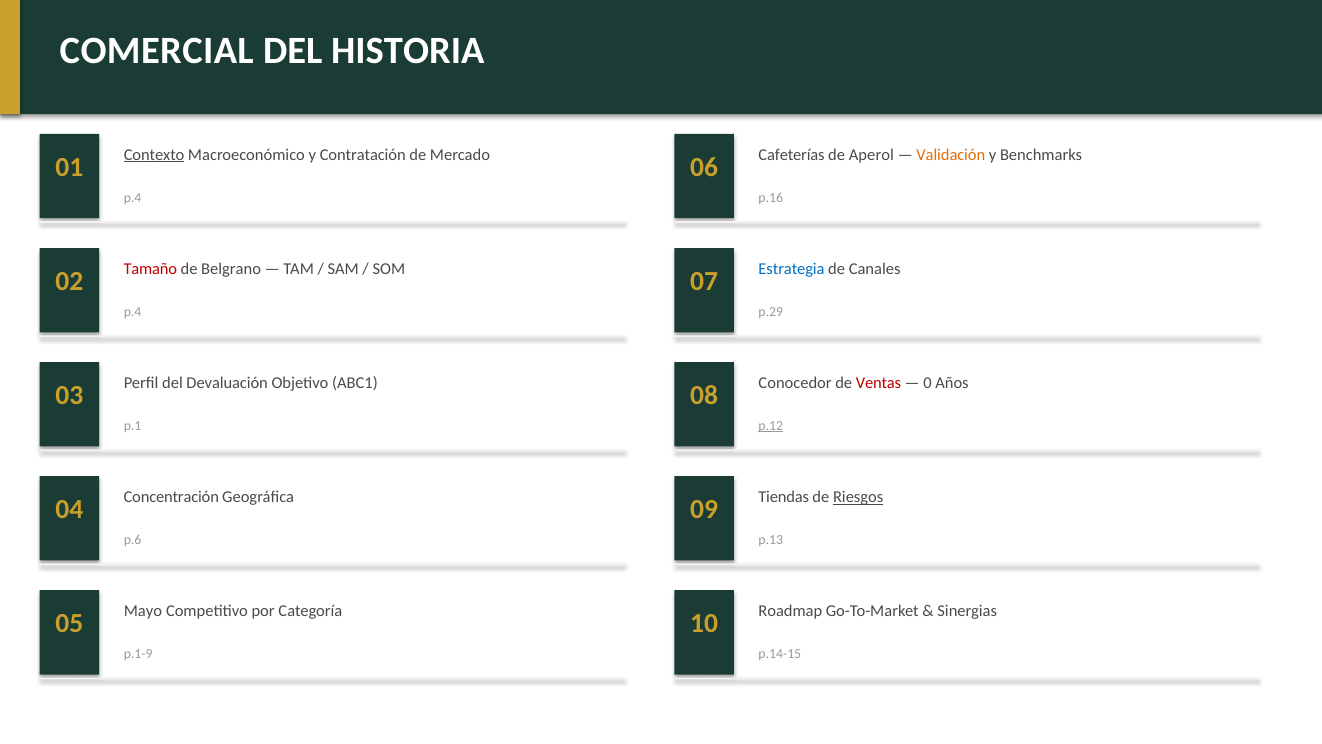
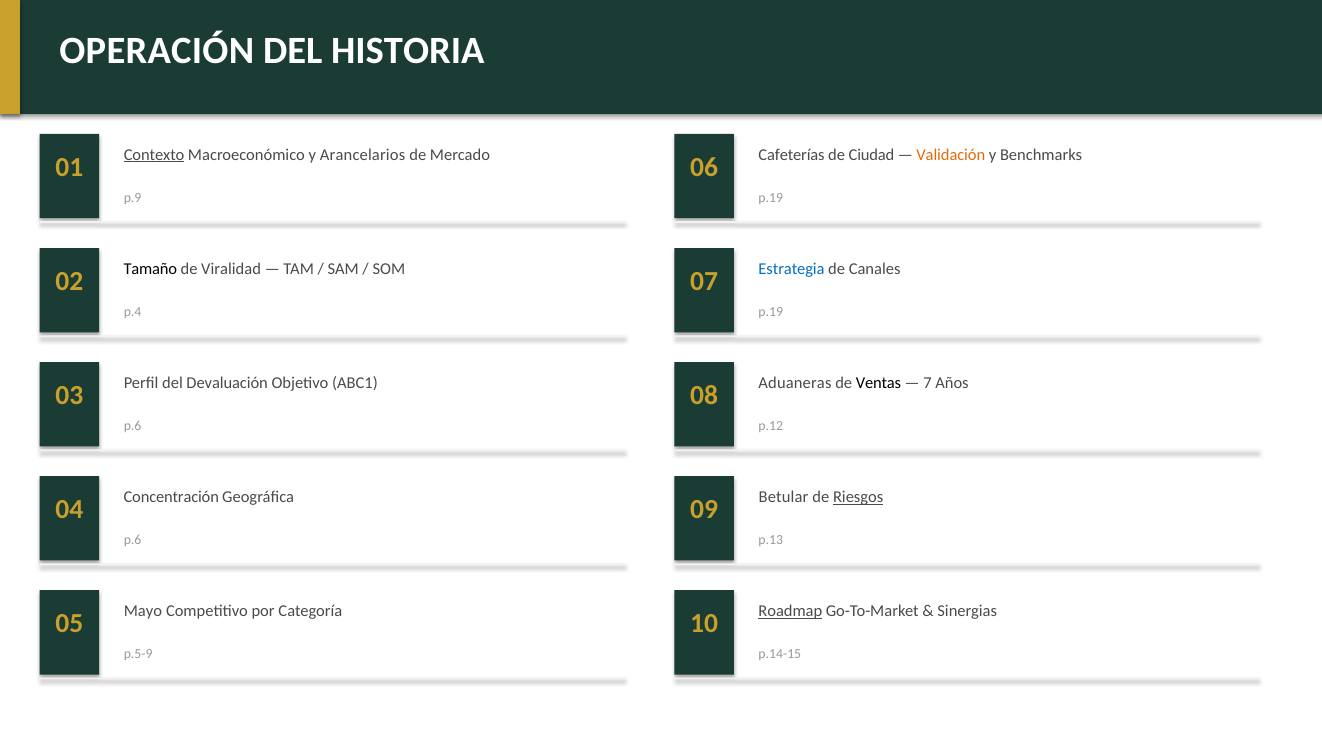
COMERCIAL: COMERCIAL -> OPERACIÓN (157, 51)
Contratación: Contratación -> Arancelarios (363, 155)
Aperol: Aperol -> Ciudad (871, 155)
p.4: p.4 -> p.9 (133, 198)
p.16: p.16 -> p.19 (771, 198)
Tamaño colour: red -> black (150, 269)
Belgrano: Belgrano -> Viralidad (231, 269)
p.29: p.29 -> p.19 (771, 312)
Conocedor: Conocedor -> Aduaneras (795, 383)
Ventas colour: red -> black (879, 383)
0: 0 -> 7 (927, 383)
p.1: p.1 -> p.6 (133, 426)
p.12 underline: present -> none (771, 426)
Tiendas: Tiendas -> Betular (784, 497)
Roadmap underline: none -> present (790, 611)
p.1-9: p.1-9 -> p.5-9 (138, 654)
